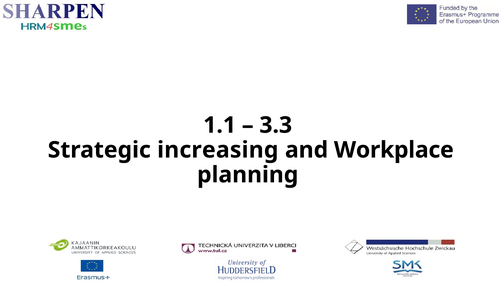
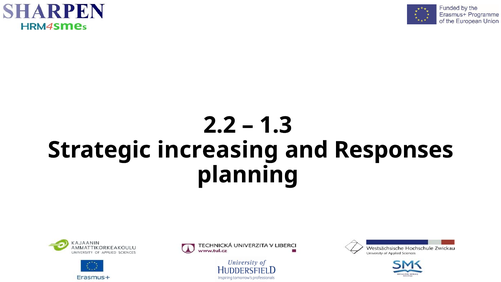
1.1: 1.1 -> 2.2 (220, 125)
3.3: 3.3 -> 1.3 (276, 125)
Workplace: Workplace -> Responses (394, 150)
